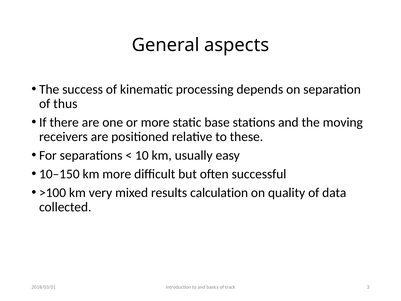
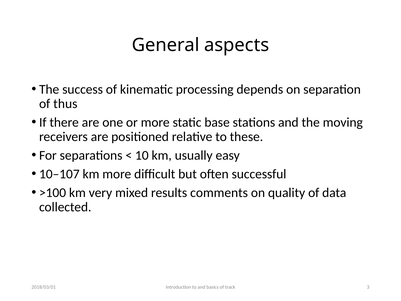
10–150: 10–150 -> 10–107 (59, 174)
calculation: calculation -> comments (219, 193)
